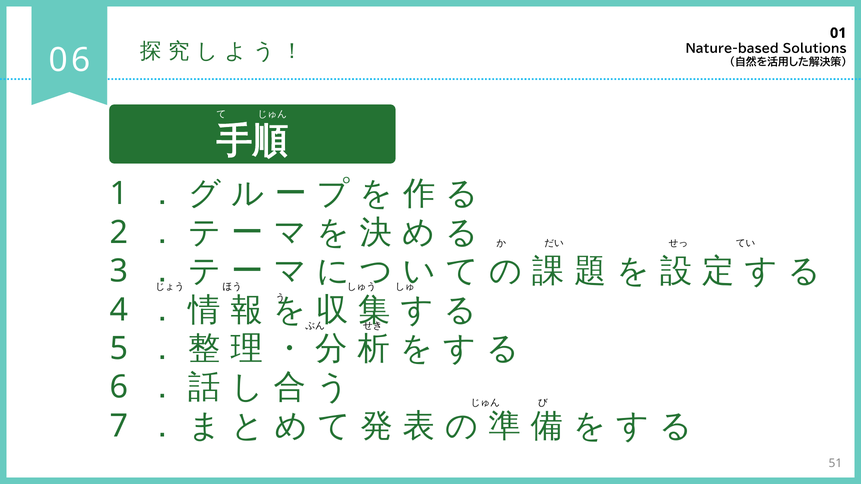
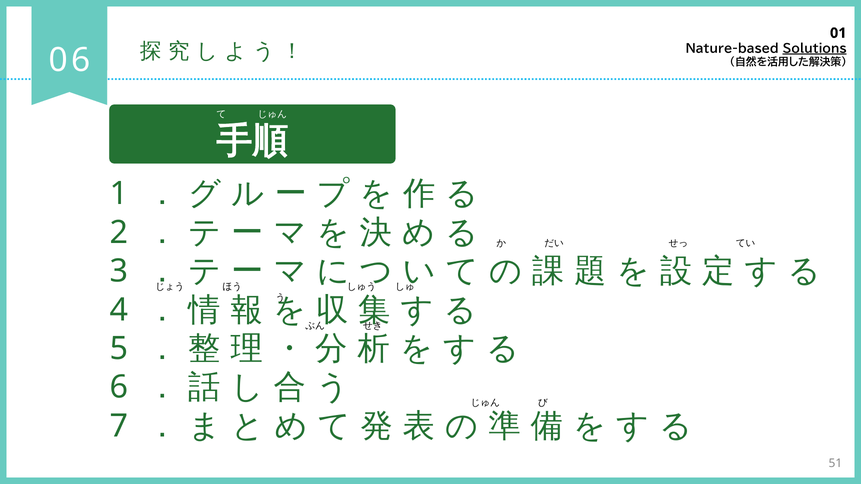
Solutions underline: none -> present (815, 49)
